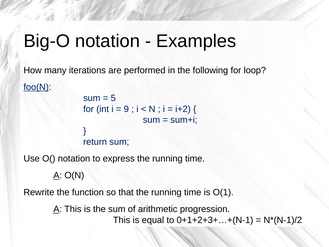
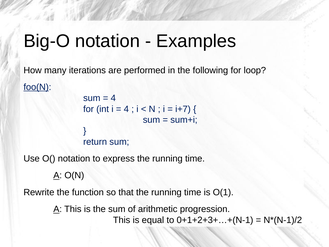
5: 5 -> 4 (113, 98)
9: 9 -> 4 (126, 109)
i+2: i+2 -> i+7 (183, 109)
